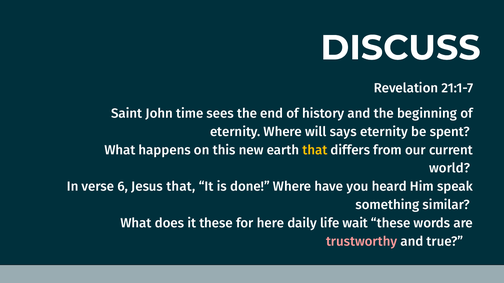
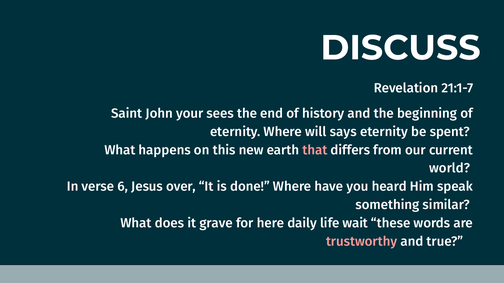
time: time -> your (190, 114)
that colour: yellow -> pink (315, 150)
Jesus that: that -> over (181, 187)
it these: these -> grave (216, 224)
